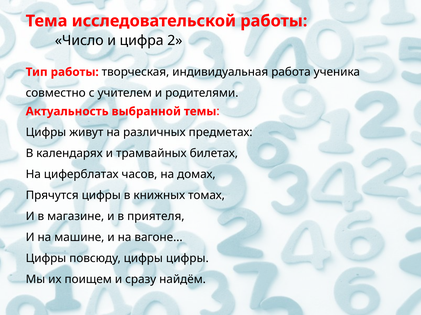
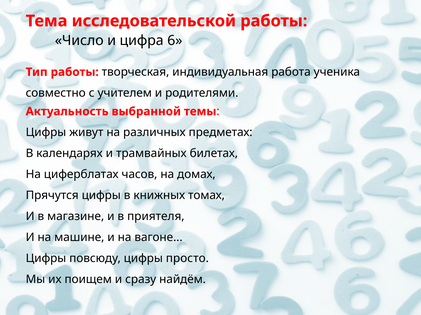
2: 2 -> 6 (175, 41)
цифры цифры: цифры -> просто (187, 259)
